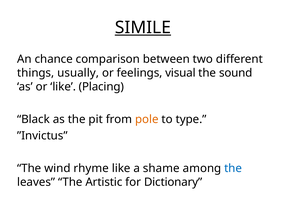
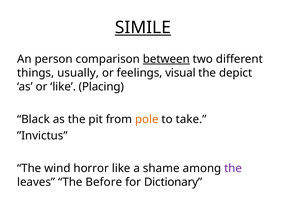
chance: chance -> person (54, 59)
between underline: none -> present (166, 59)
sound: sound -> depict (236, 73)
type: type -> take (191, 120)
rhyme: rhyme -> horror (91, 169)
the colour: blue -> purple (233, 169)
Artistic: Artistic -> Before (104, 183)
